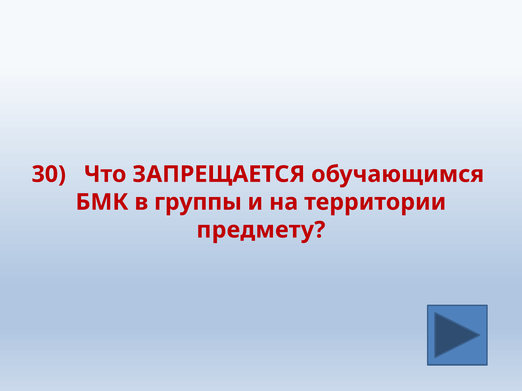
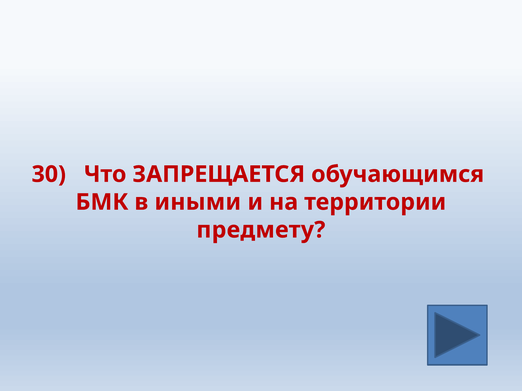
группы: группы -> иными (198, 202)
